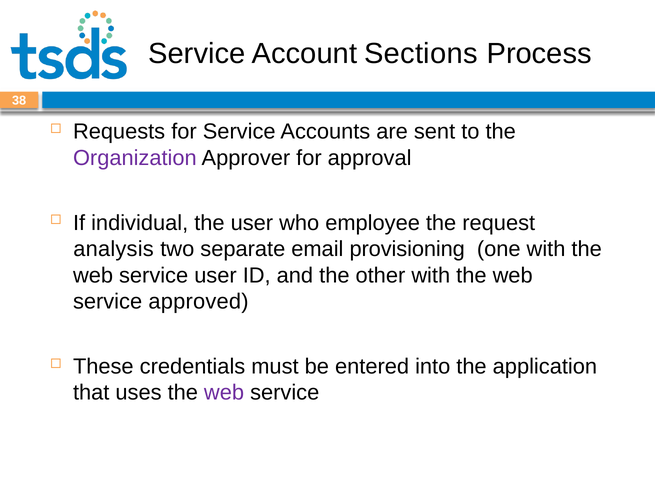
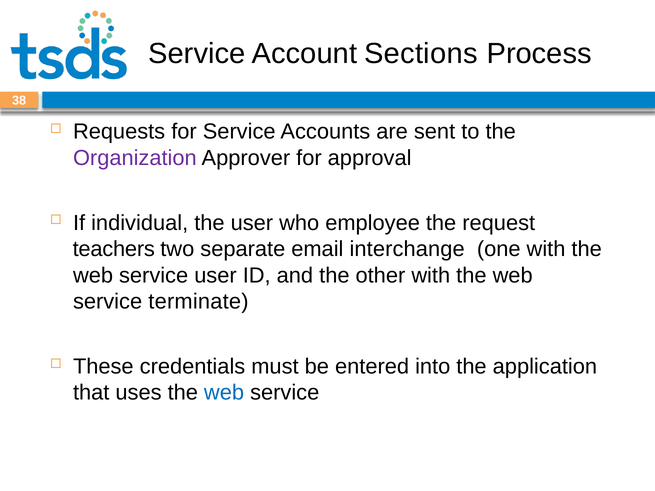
analysis: analysis -> teachers (114, 249)
provisioning: provisioning -> interchange (407, 249)
approved: approved -> terminate (198, 302)
web colour: purple -> blue (224, 393)
